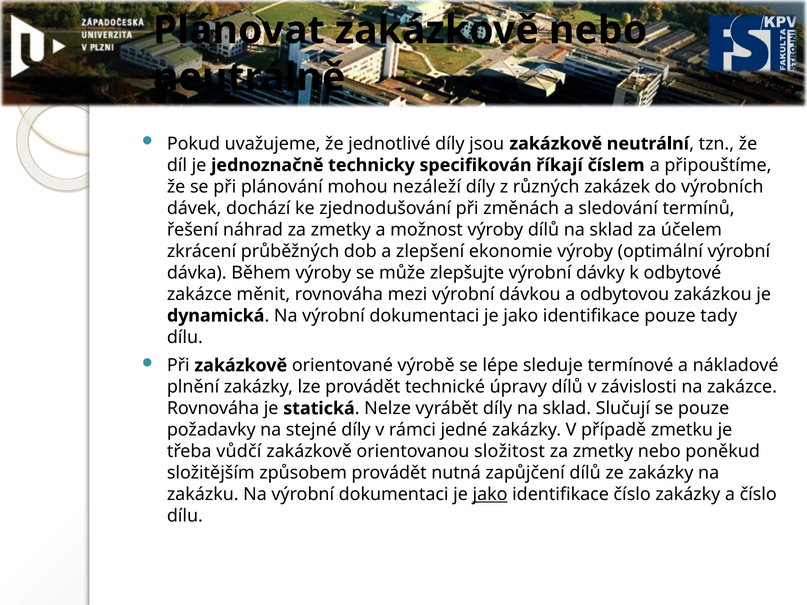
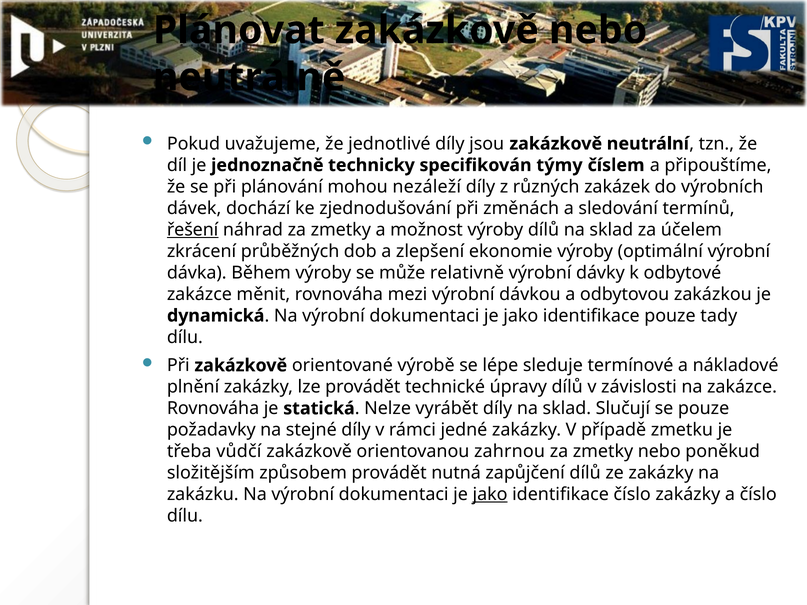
říkají: říkají -> týmy (559, 165)
řešení underline: none -> present (193, 230)
zlepšujte: zlepšujte -> relativně (467, 273)
složitost: složitost -> zahrnou (509, 452)
